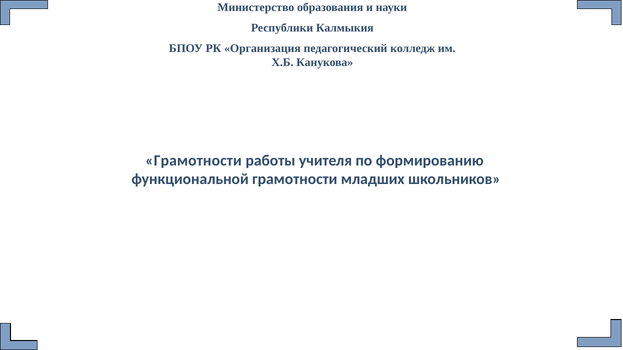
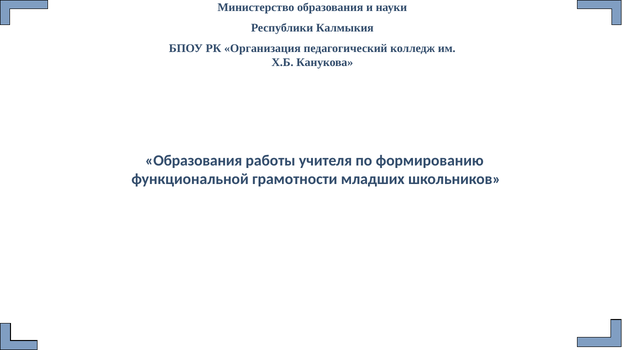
Грамотности: Грамотности -> Образования (194, 161)
